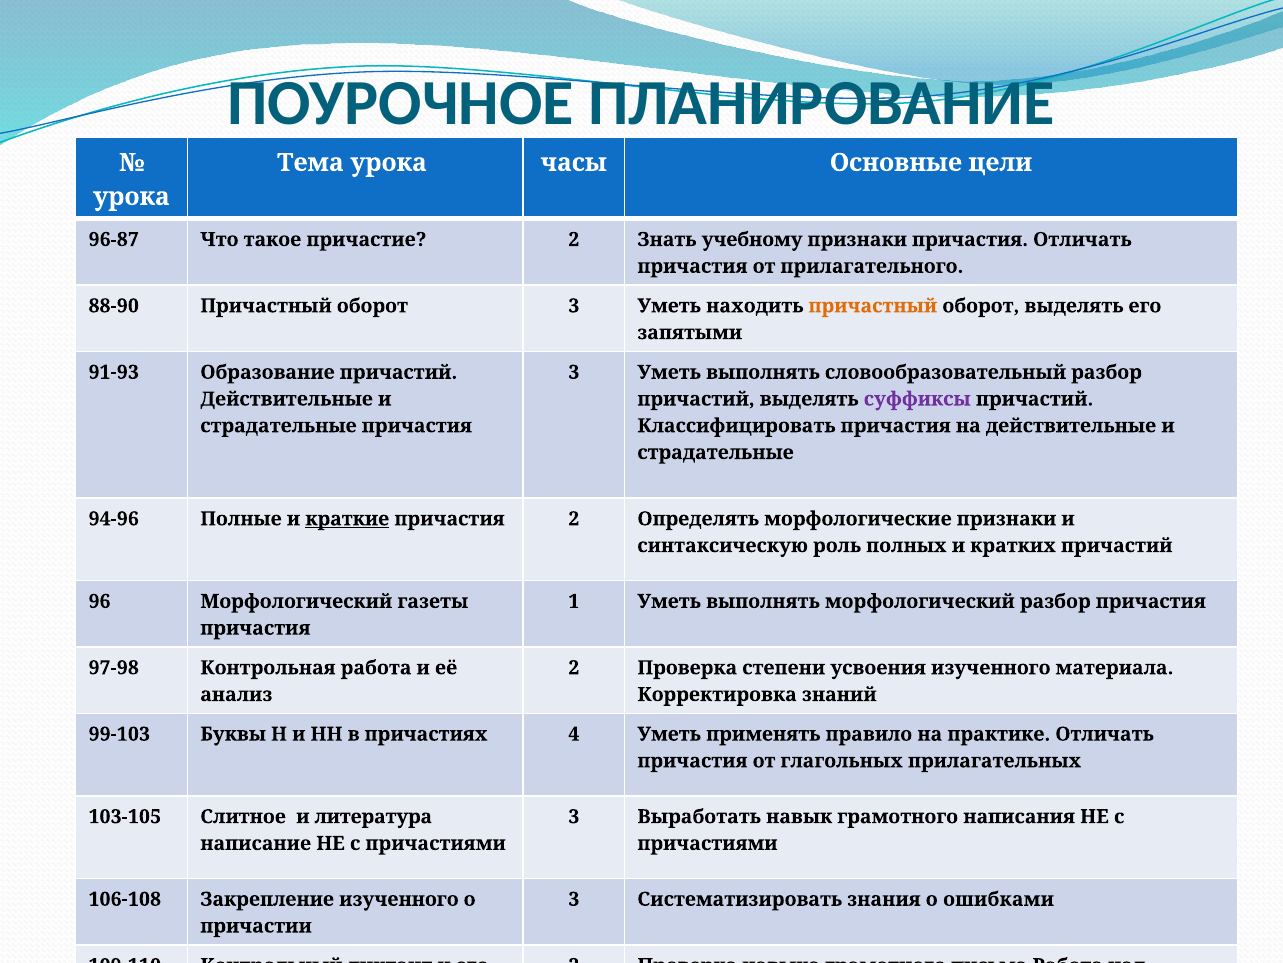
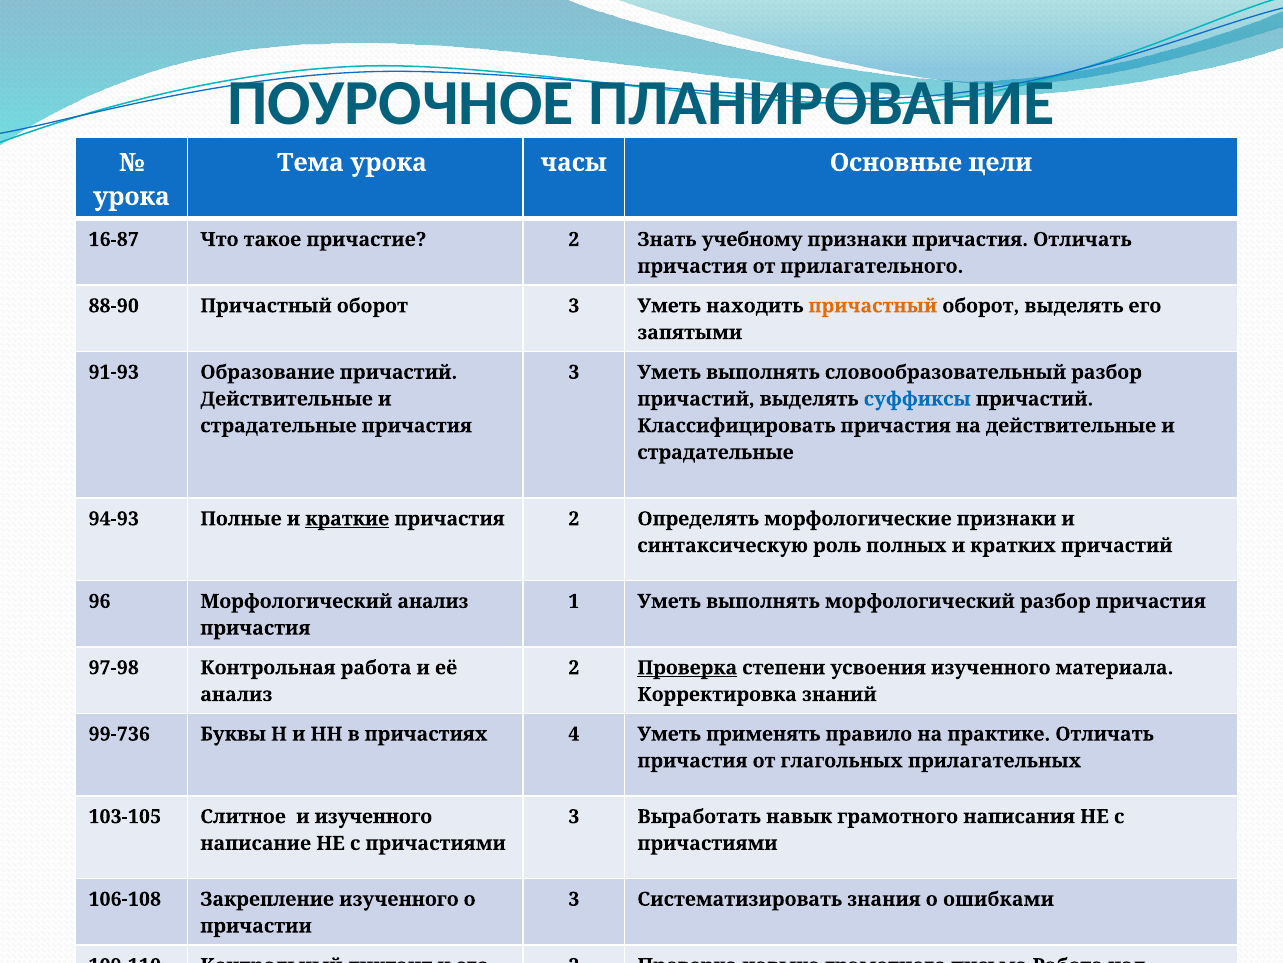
96-87: 96-87 -> 16-87 (114, 239)
суффиксы colour: purple -> blue (917, 399)
94-96: 94-96 -> 94-93 (114, 519)
Морфологический газеты: газеты -> анализ (433, 601)
Проверка underline: none -> present (687, 667)
99-103: 99-103 -> 99-736 (119, 734)
и литература: литература -> изученного (373, 816)
